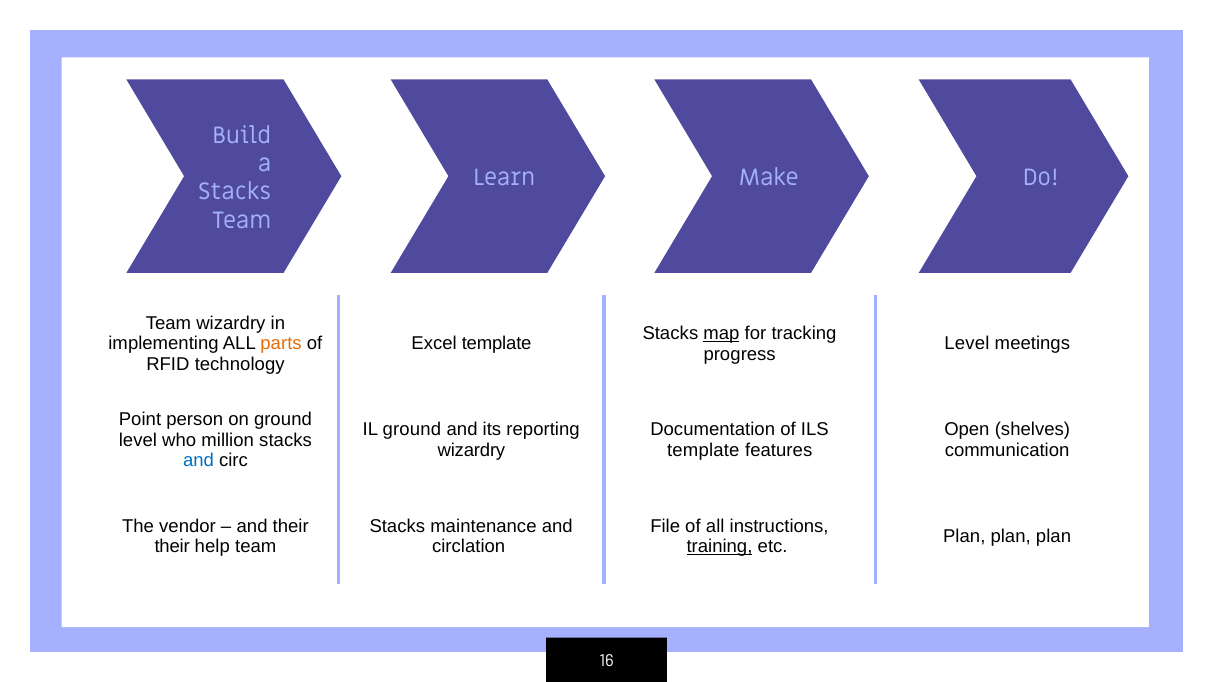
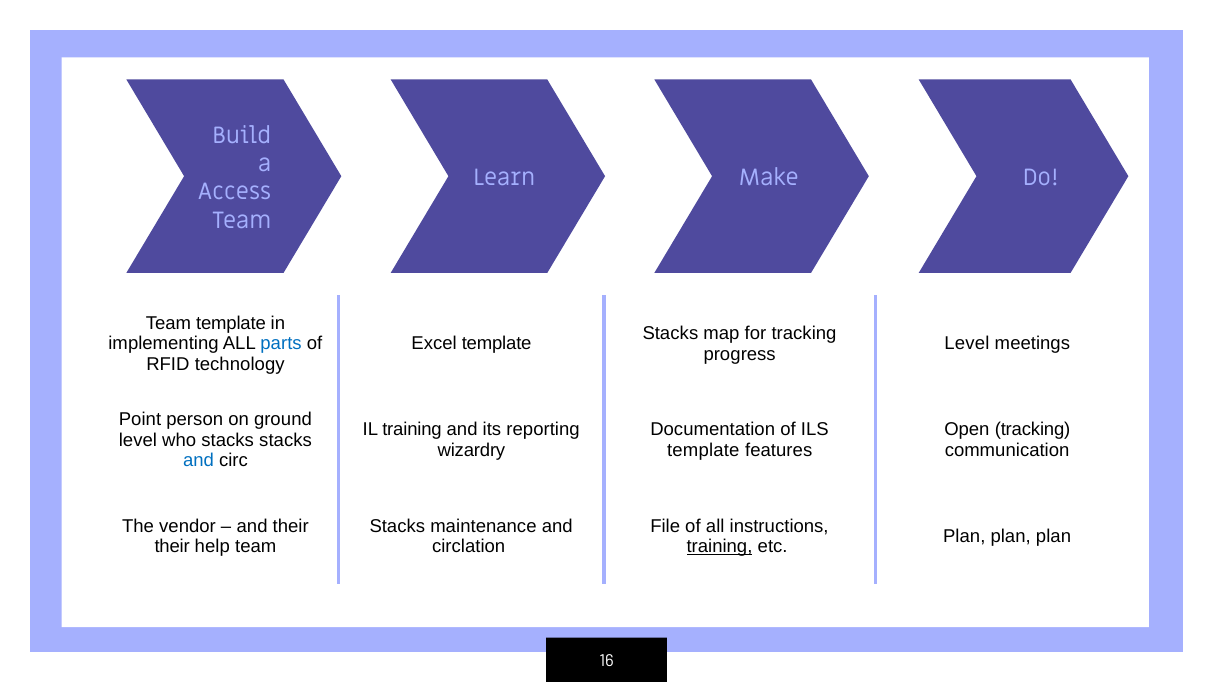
Stacks: Stacks -> Access (235, 192)
Team wizardry: wizardry -> template (231, 323)
map underline: present -> none (721, 333)
parts colour: orange -> blue (281, 344)
IL ground: ground -> training (412, 430)
Open shelves: shelves -> tracking (1033, 430)
who million: million -> stacks (228, 440)
